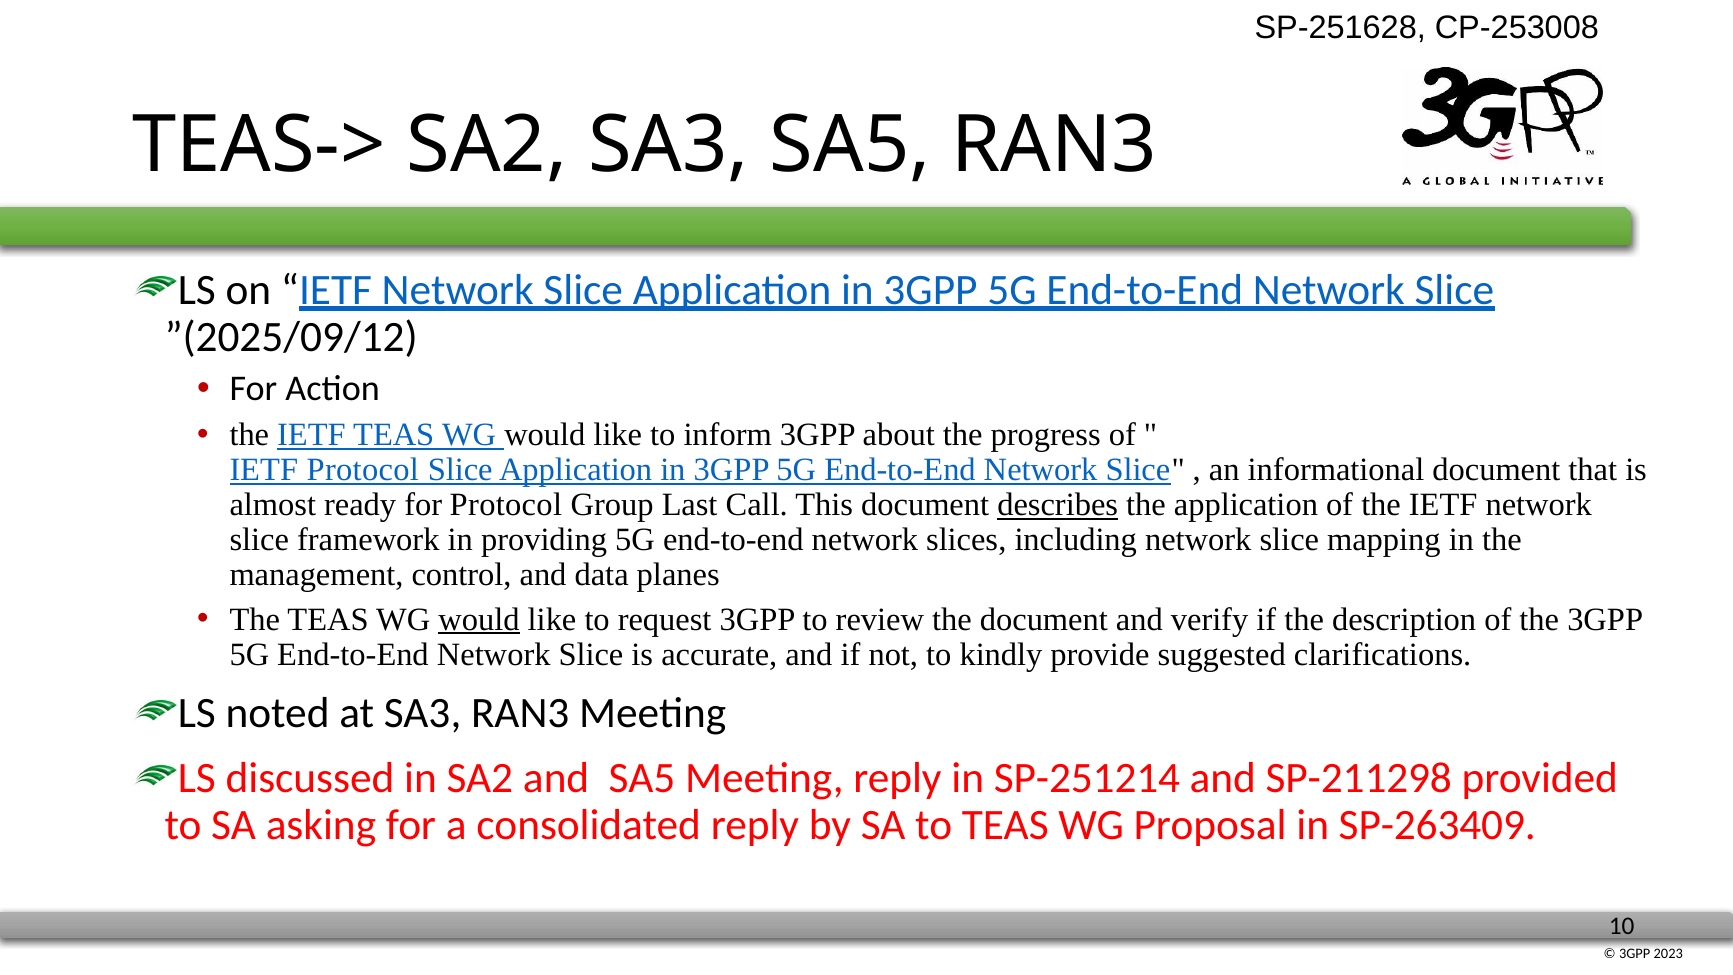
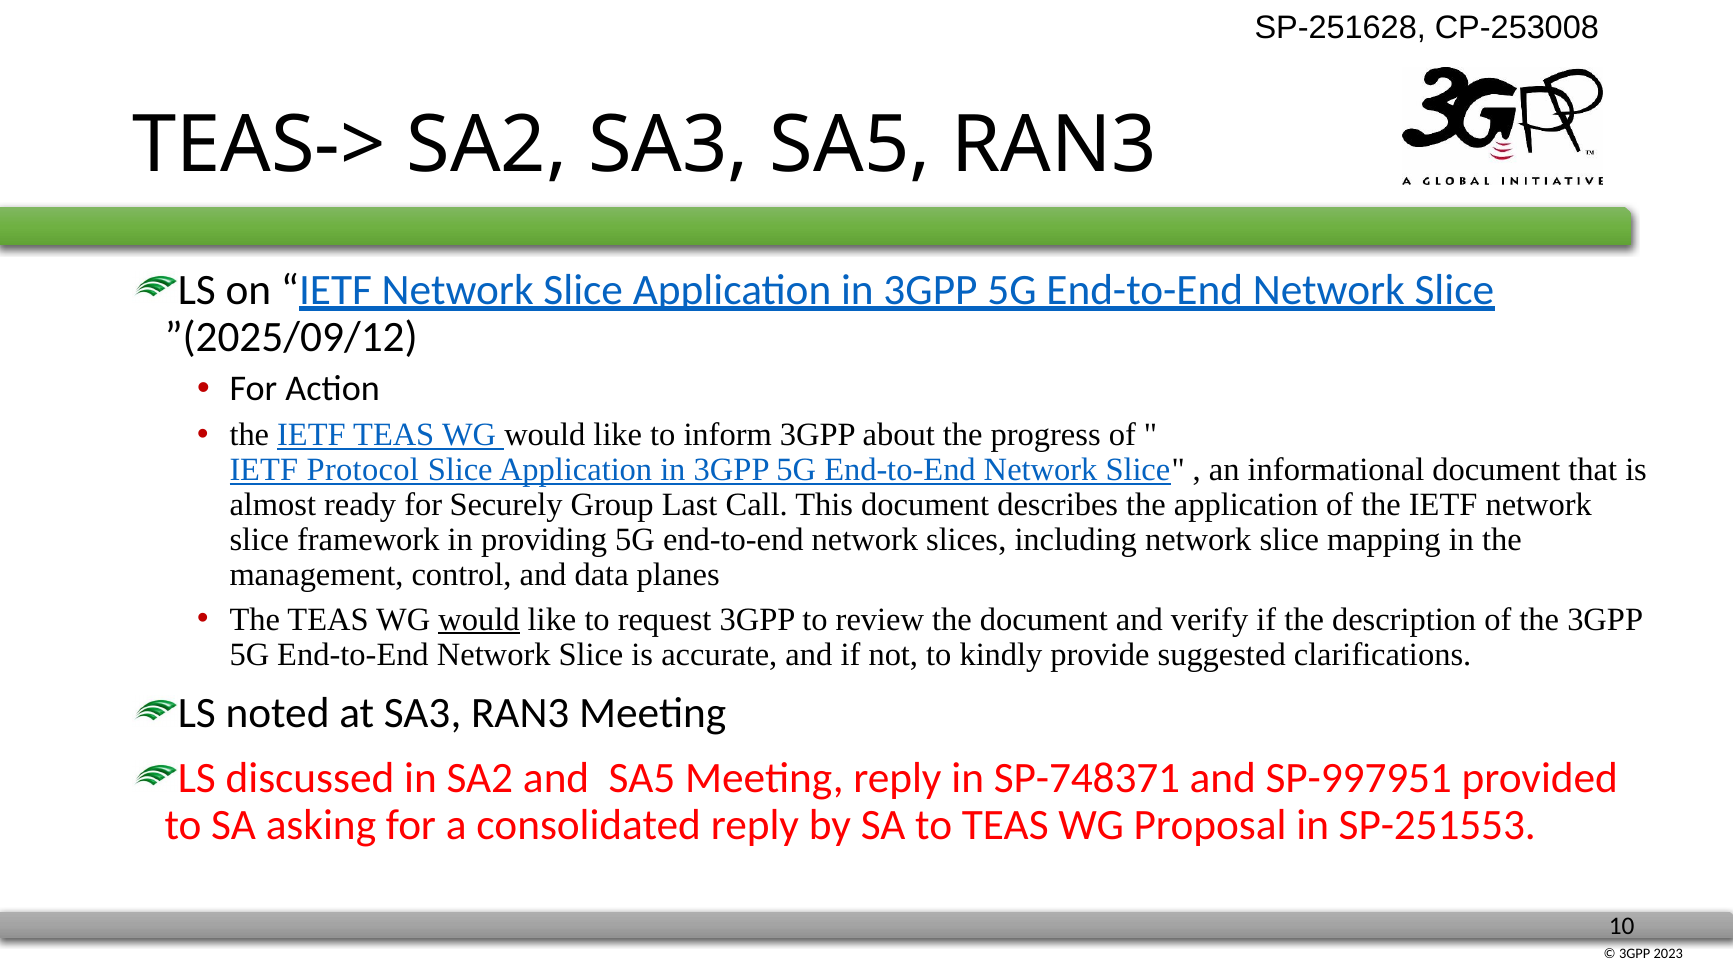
for Protocol: Protocol -> Securely (506, 505)
describes underline: present -> none (1058, 505)
SP-251214: SP-251214 -> SP-748371 (1087, 778)
SP-211298: SP-211298 -> SP-997951 (1359, 778)
SP-263409: SP-263409 -> SP-251553 (1437, 825)
